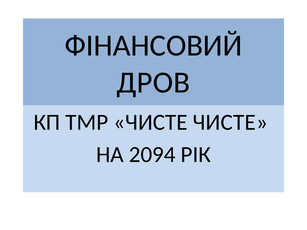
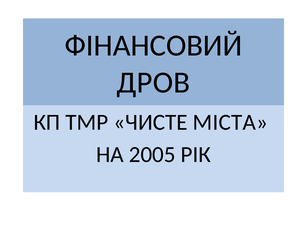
ЧИСТЕ ЧИСТЕ: ЧИСТЕ -> МІСТА (230, 122)
2094: 2094 -> 2005 (152, 155)
